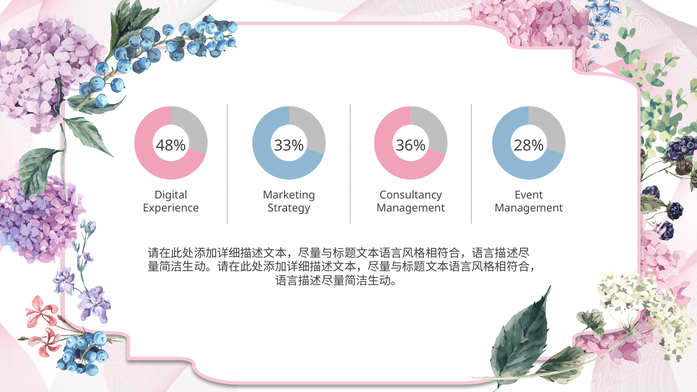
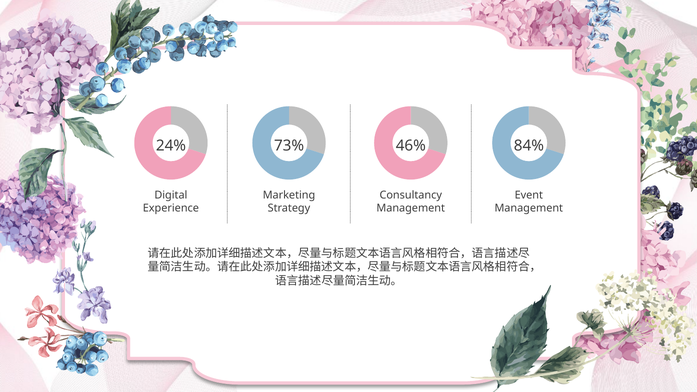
48%: 48% -> 24% (171, 146)
33%: 33% -> 73% (289, 146)
36%: 36% -> 46% (411, 146)
28%: 28% -> 84% (529, 146)
